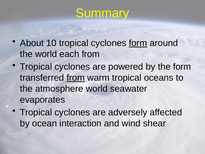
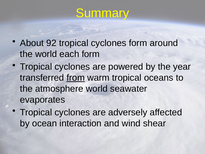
10: 10 -> 92 (51, 43)
form underline: present -> none (138, 43)
each from: from -> form (91, 54)
the form: form -> year (182, 67)
